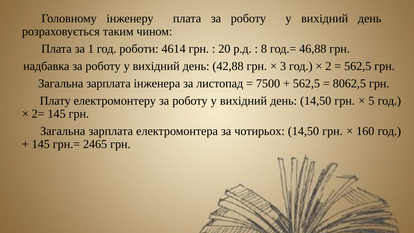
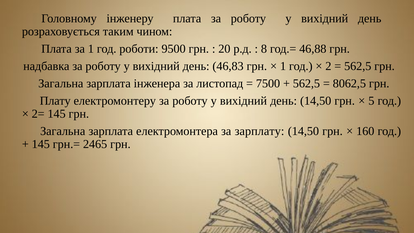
4614: 4614 -> 9500 (174, 49)
42,88: 42,88 -> 46,83 (228, 66)
3: 3 -> 1 (283, 66)
чотирьох: чотирьох -> зарплату (259, 131)
